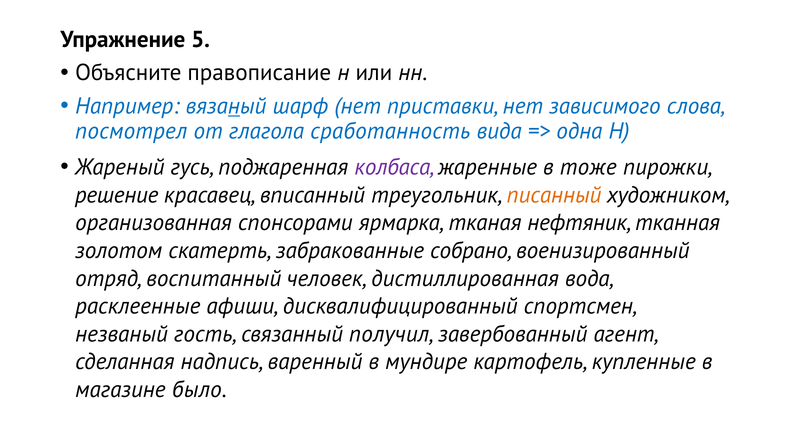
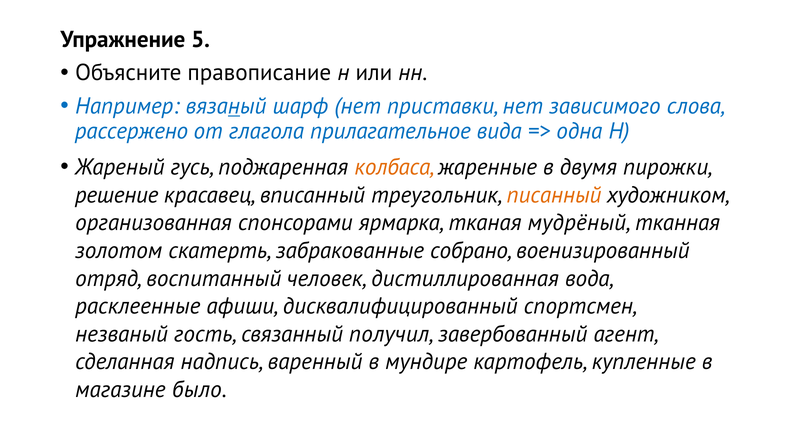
посмотрел: посмотрел -> рассержено (131, 131)
сработанность: сработанность -> прилагательное (390, 131)
колбаса colour: purple -> orange (395, 167)
тоже: тоже -> двумя (588, 167)
нефтяник: нефтяник -> мудрёный (579, 223)
